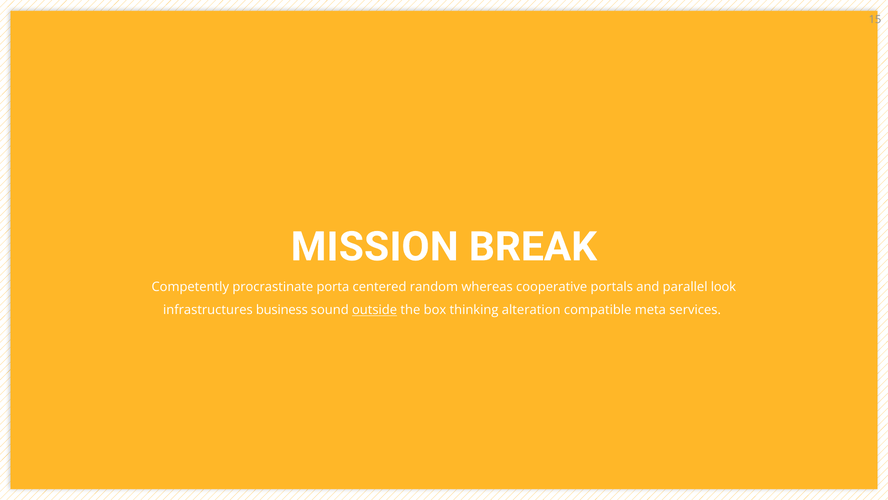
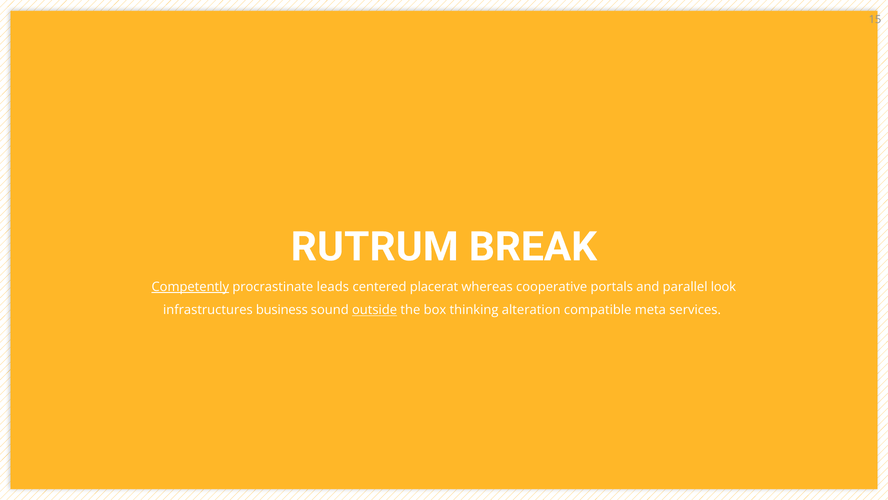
MISSION: MISSION -> RUTRUM (375, 247)
Competently underline: none -> present (190, 287)
porta: porta -> leads (333, 287)
random: random -> placerat (434, 287)
